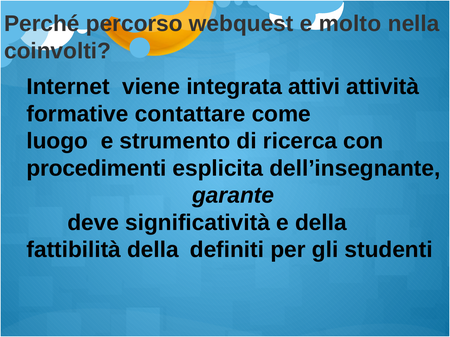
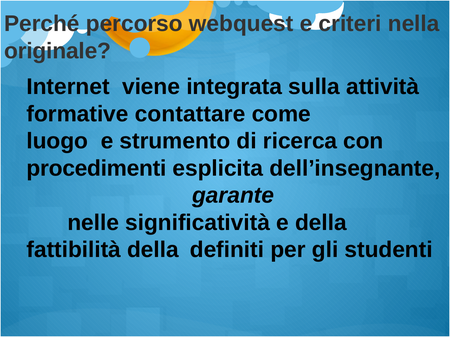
molto: molto -> criteri (350, 24)
coinvolti: coinvolti -> originale (58, 51)
attivi: attivi -> sulla (314, 87)
deve: deve -> nelle (93, 223)
